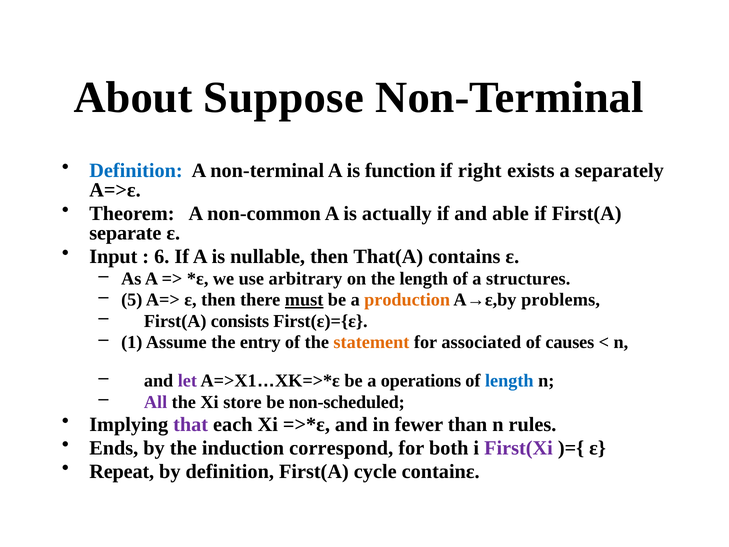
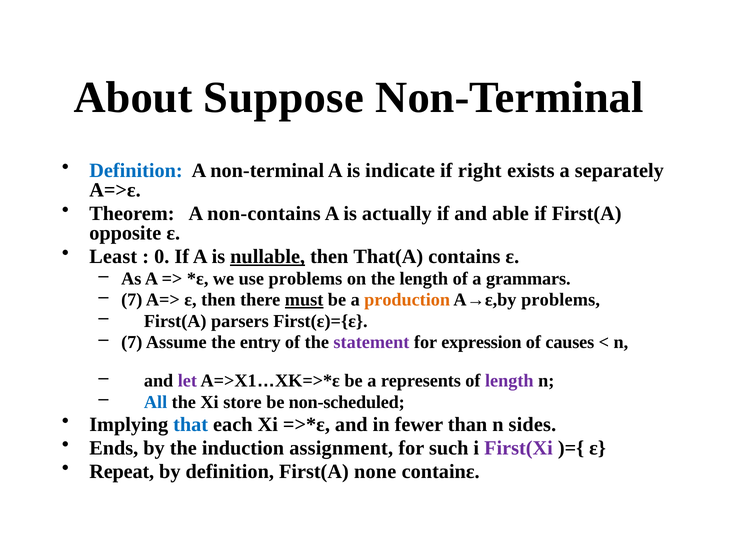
function: function -> indicate (400, 170)
non-common: non-common -> non-contains (264, 213)
separate: separate -> opposite (125, 233)
Input: Input -> Least (113, 256)
6: 6 -> 0 (162, 256)
nullable underline: none -> present (268, 256)
use arbitrary: arbitrary -> problems (305, 279)
structures: structures -> grammars (528, 279)
5: 5 -> 7 (132, 300)
consists: consists -> parsers (240, 321)
1: 1 -> 7 (132, 342)
statement colour: orange -> purple (371, 342)
associated: associated -> expression (481, 342)
operations: operations -> represents (421, 381)
length colour: blue -> purple (509, 381)
All colour: purple -> blue (156, 402)
that colour: purple -> blue (191, 424)
rules: rules -> sides (532, 424)
correspond: correspond -> assignment (341, 448)
both: both -> such (449, 448)
cycle: cycle -> none (375, 471)
